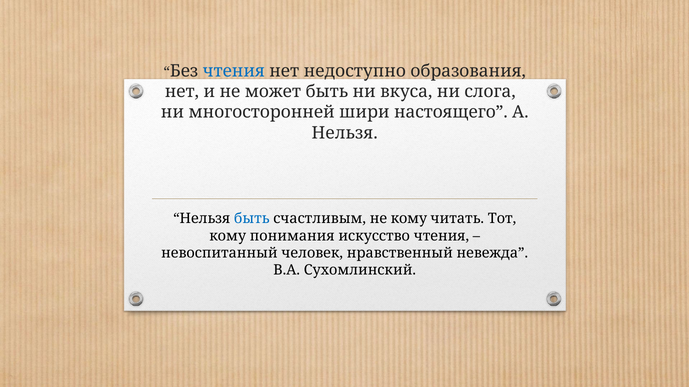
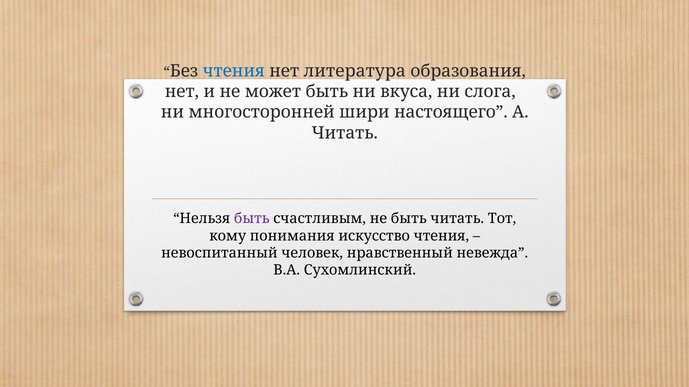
недоступно: недоступно -> литература (355, 71)
Нельзя: Нельзя -> Читать (345, 133)
быть colour: blue -> purple (252, 219)
не кому: кому -> быть (409, 219)
